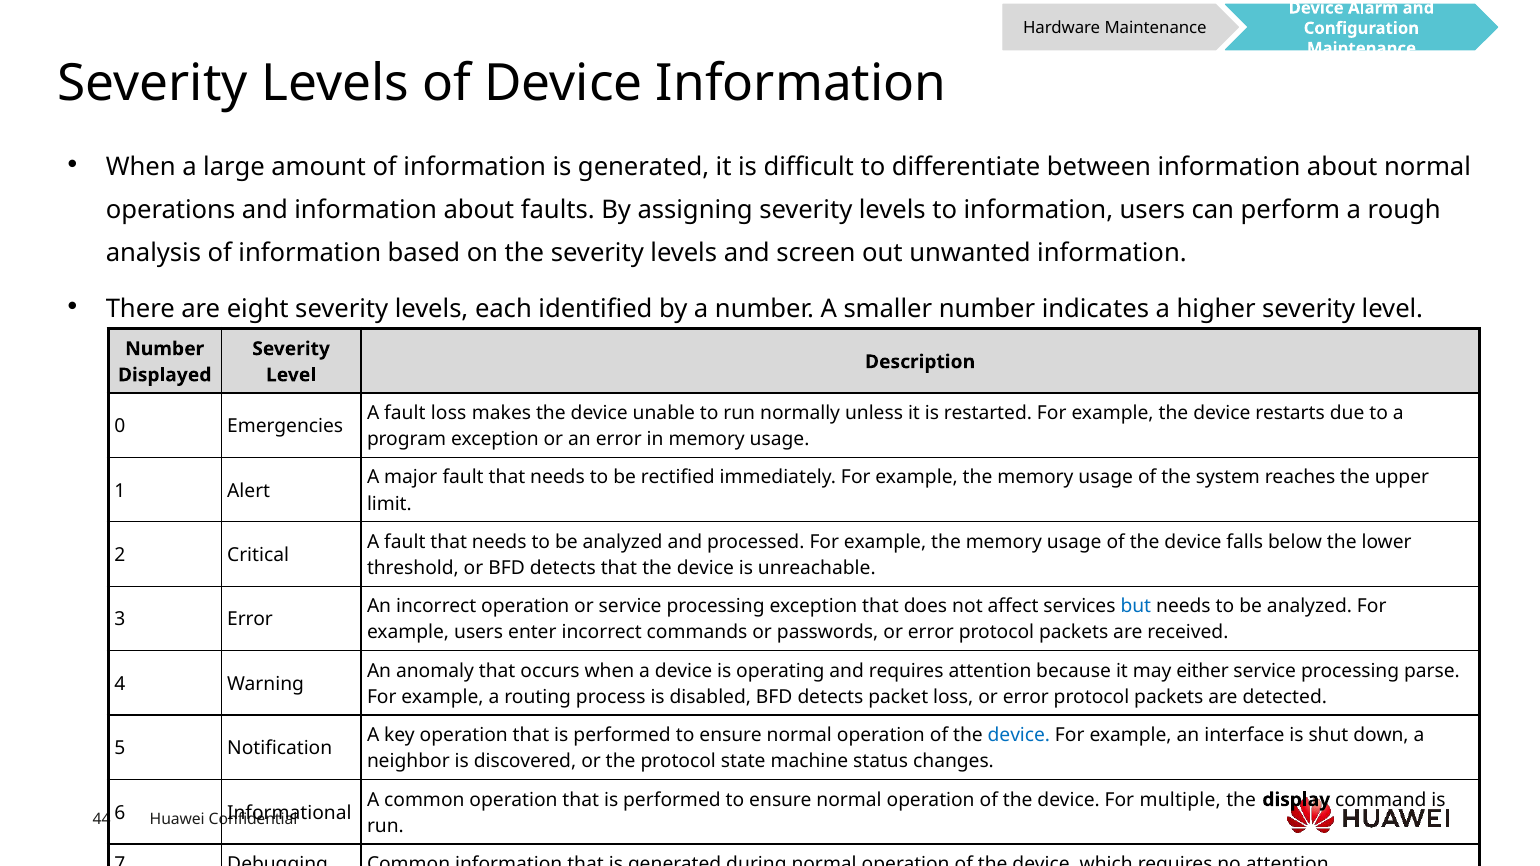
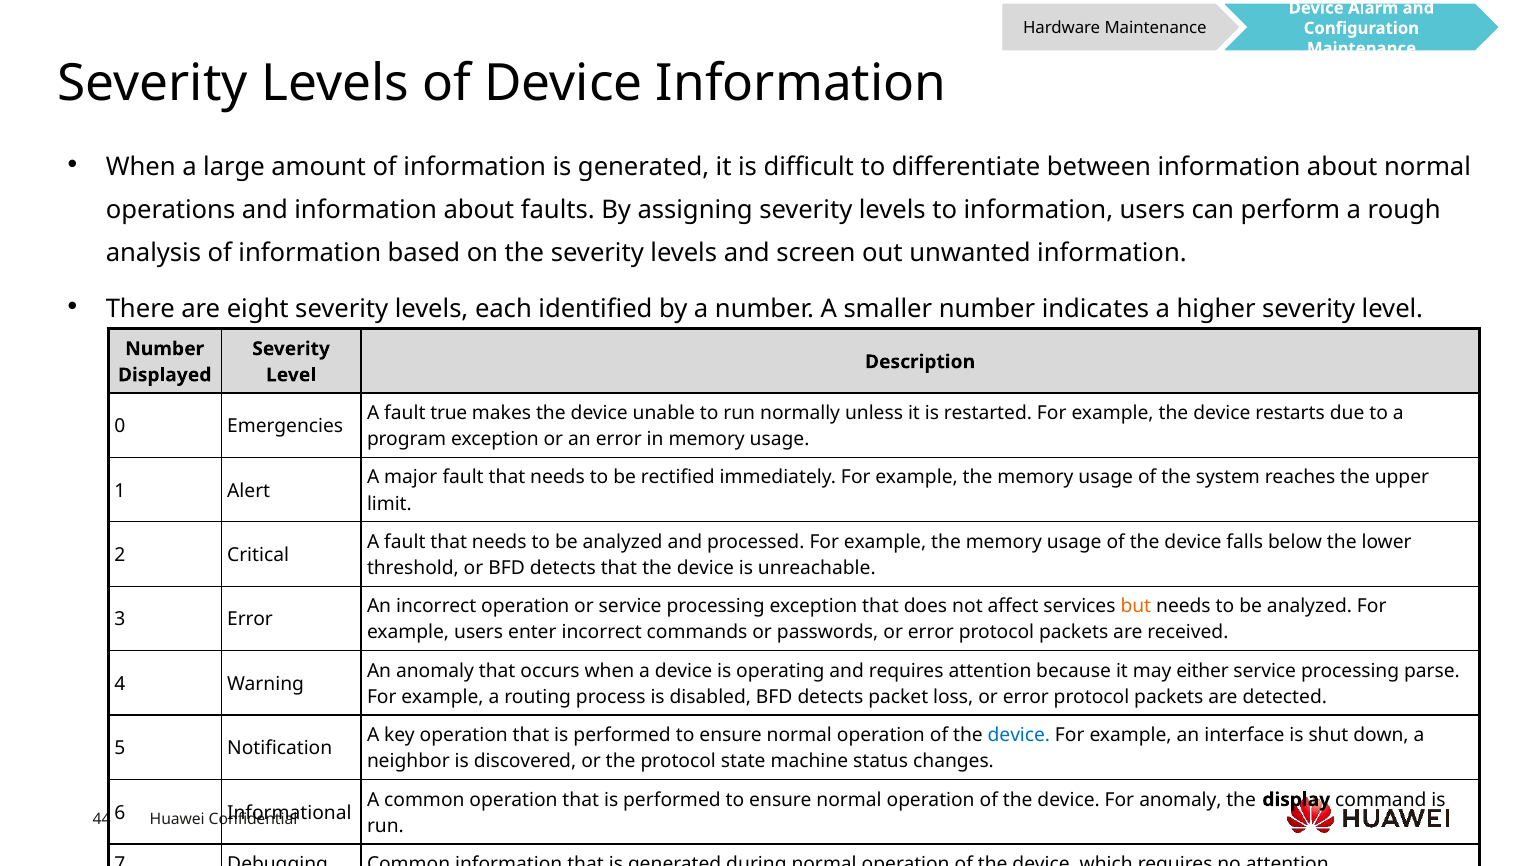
fault loss: loss -> true (449, 413)
but colour: blue -> orange (1136, 607)
For multiple: multiple -> anomaly (1180, 800)
